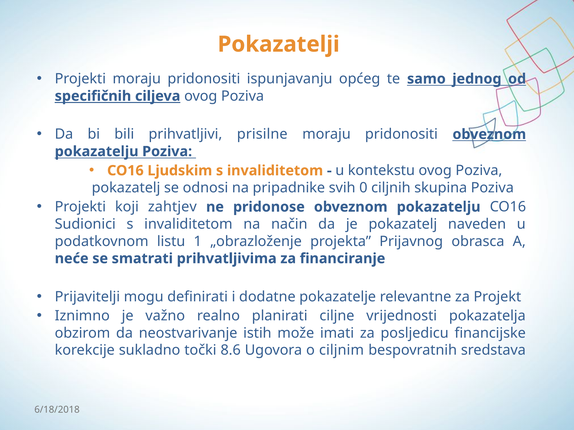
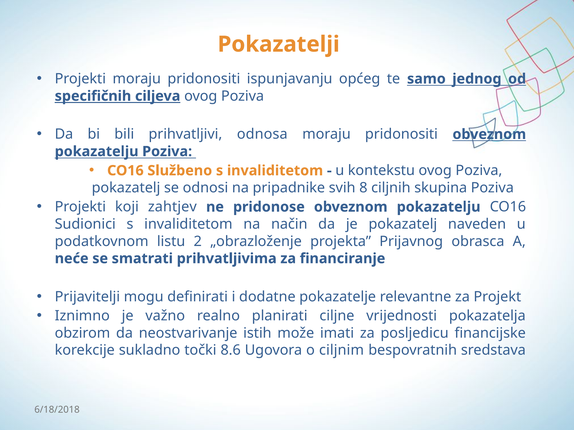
prisilne: prisilne -> odnosa (262, 134)
Ljudskim: Ljudskim -> Službeno (180, 171)
0: 0 -> 8 (363, 188)
1: 1 -> 2 (198, 242)
